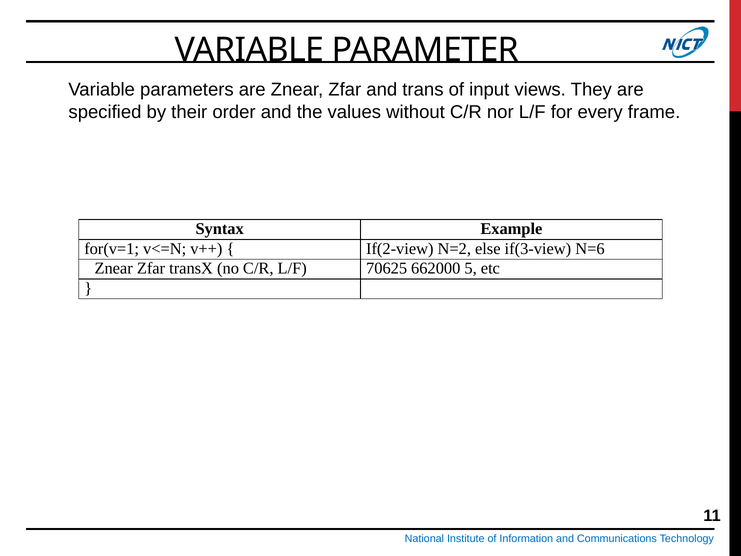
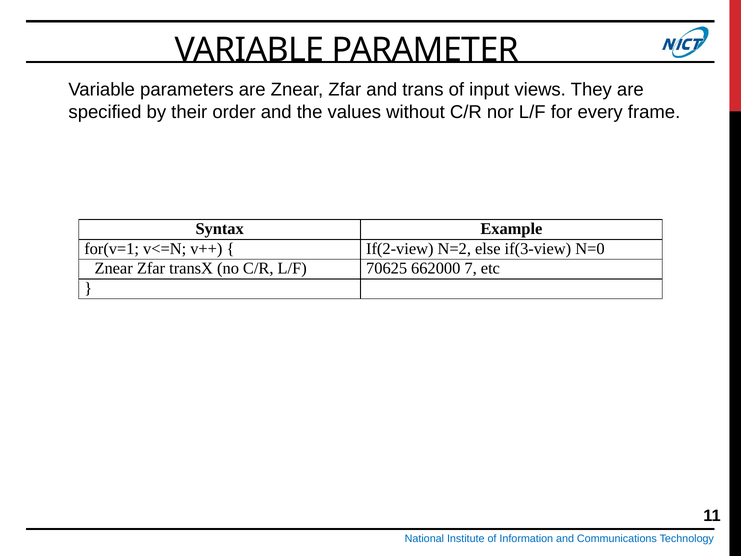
N=6: N=6 -> N=0 (590, 249)
5: 5 -> 7 (471, 268)
